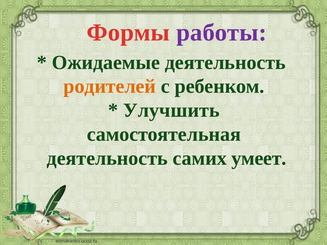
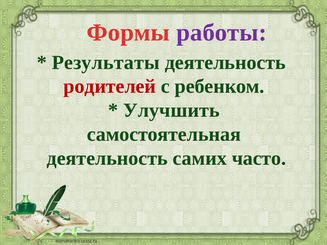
Ожидаемые: Ожидаемые -> Результаты (106, 63)
родителей colour: orange -> red (110, 86)
умеет: умеет -> часто (259, 158)
